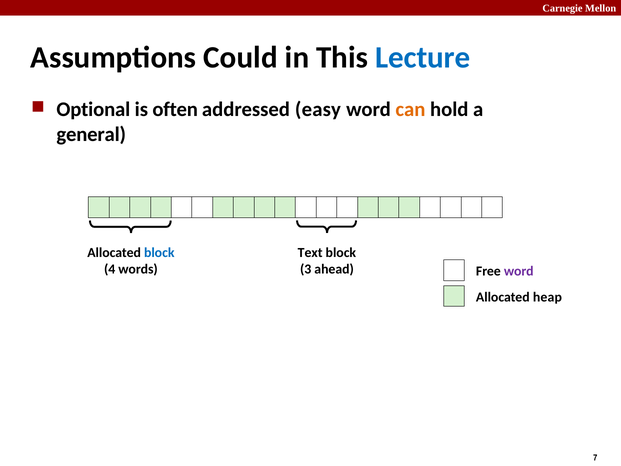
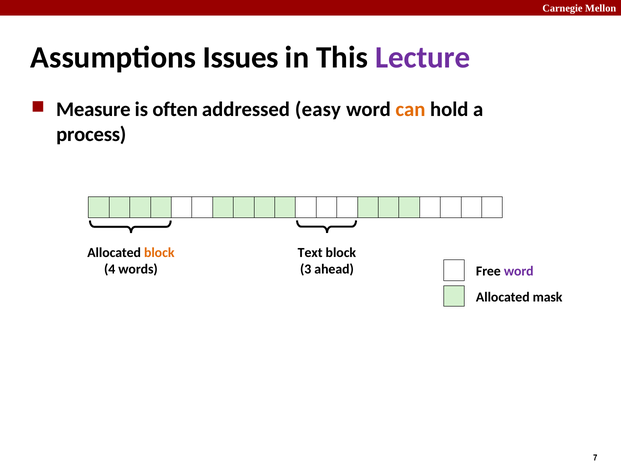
Could: Could -> Issues (241, 58)
Lecture colour: blue -> purple (423, 58)
Optional: Optional -> Measure (93, 109)
general: general -> process (91, 134)
block colour: blue -> orange (159, 253)
heap: heap -> mask (548, 297)
